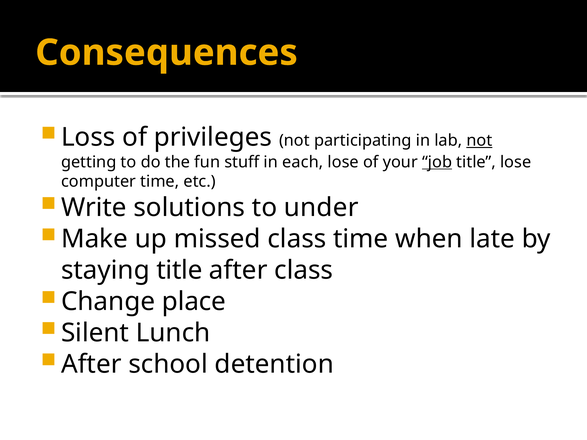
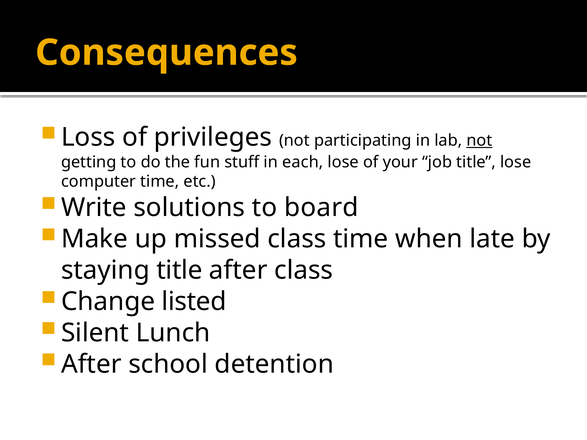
job underline: present -> none (437, 162)
under: under -> board (321, 208)
place: place -> listed (194, 302)
